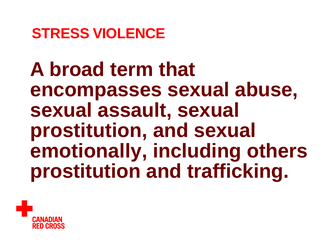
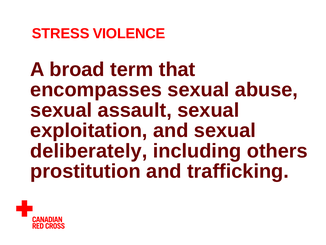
prostitution: prostitution -> exploitation (89, 130)
emotionally: emotionally -> deliberately (89, 151)
